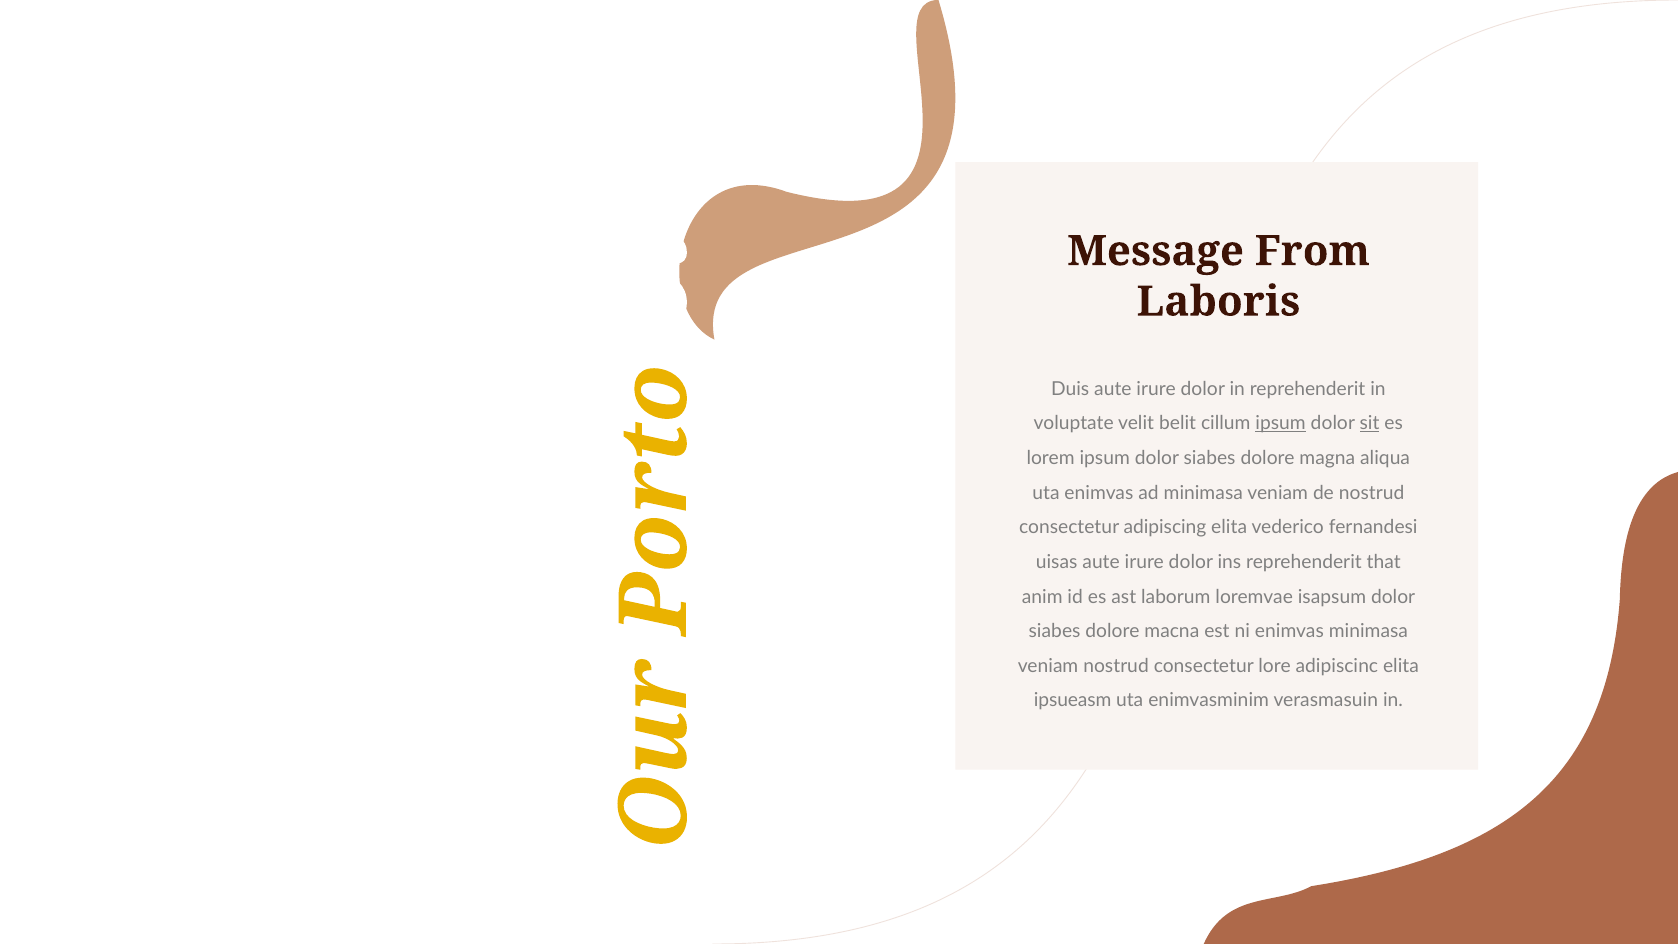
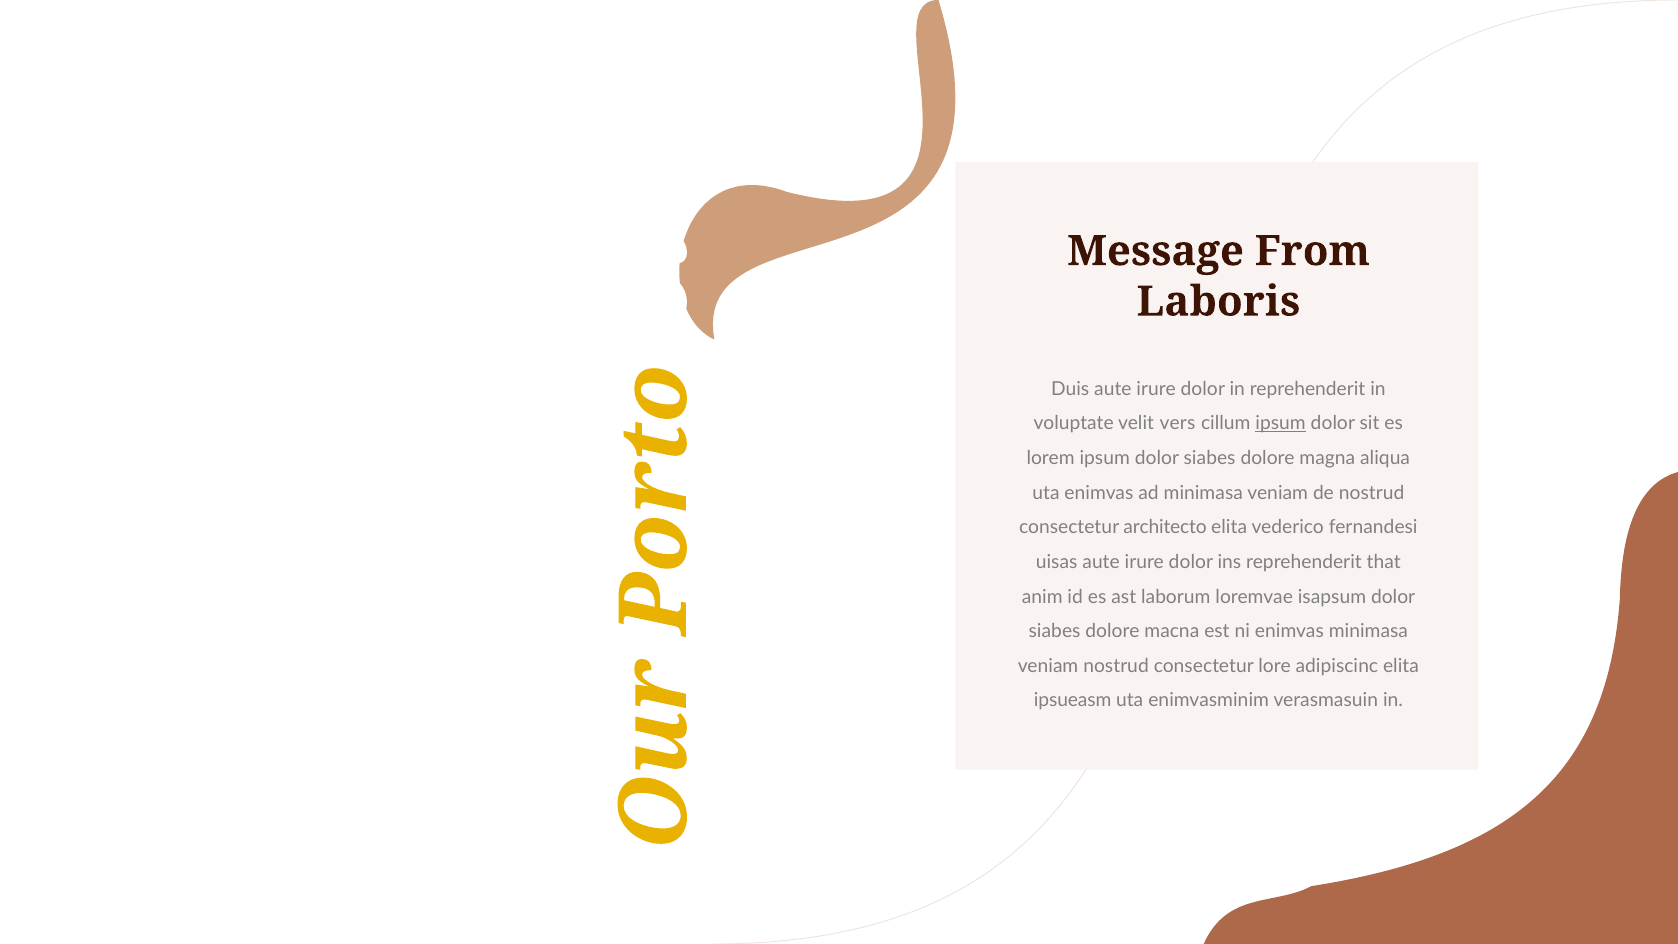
belit: belit -> vers (1178, 423)
sit underline: present -> none (1369, 423)
adipiscing: adipiscing -> architecto (1165, 527)
